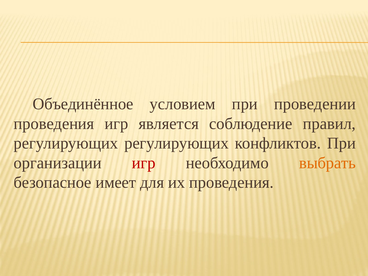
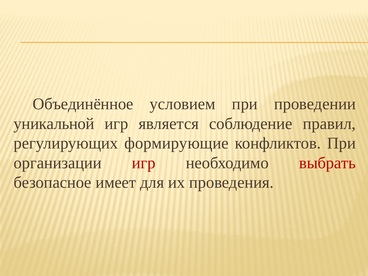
проведения: проведения -> уникальной (54, 124)
регулирующих регулирующих: регулирующих -> формирующие (177, 143)
выбрать colour: orange -> red (327, 163)
